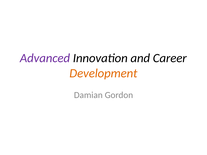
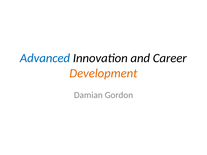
Advanced colour: purple -> blue (45, 58)
